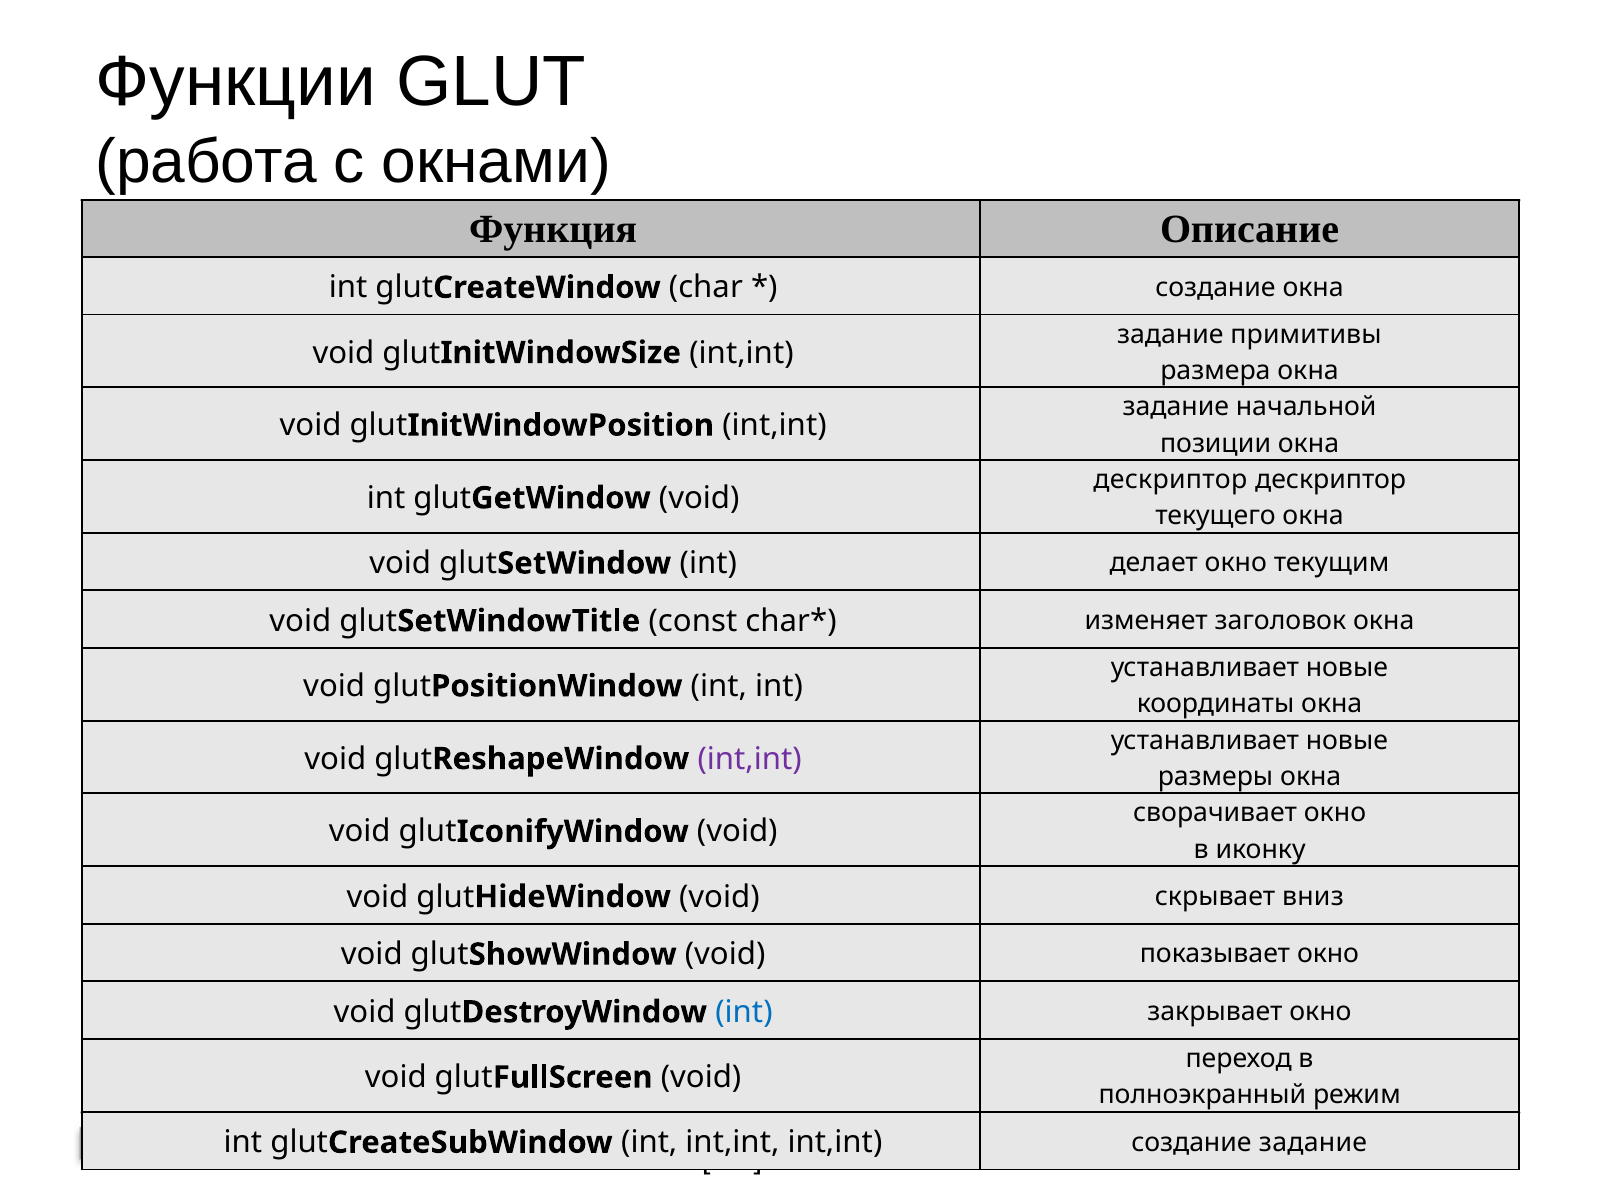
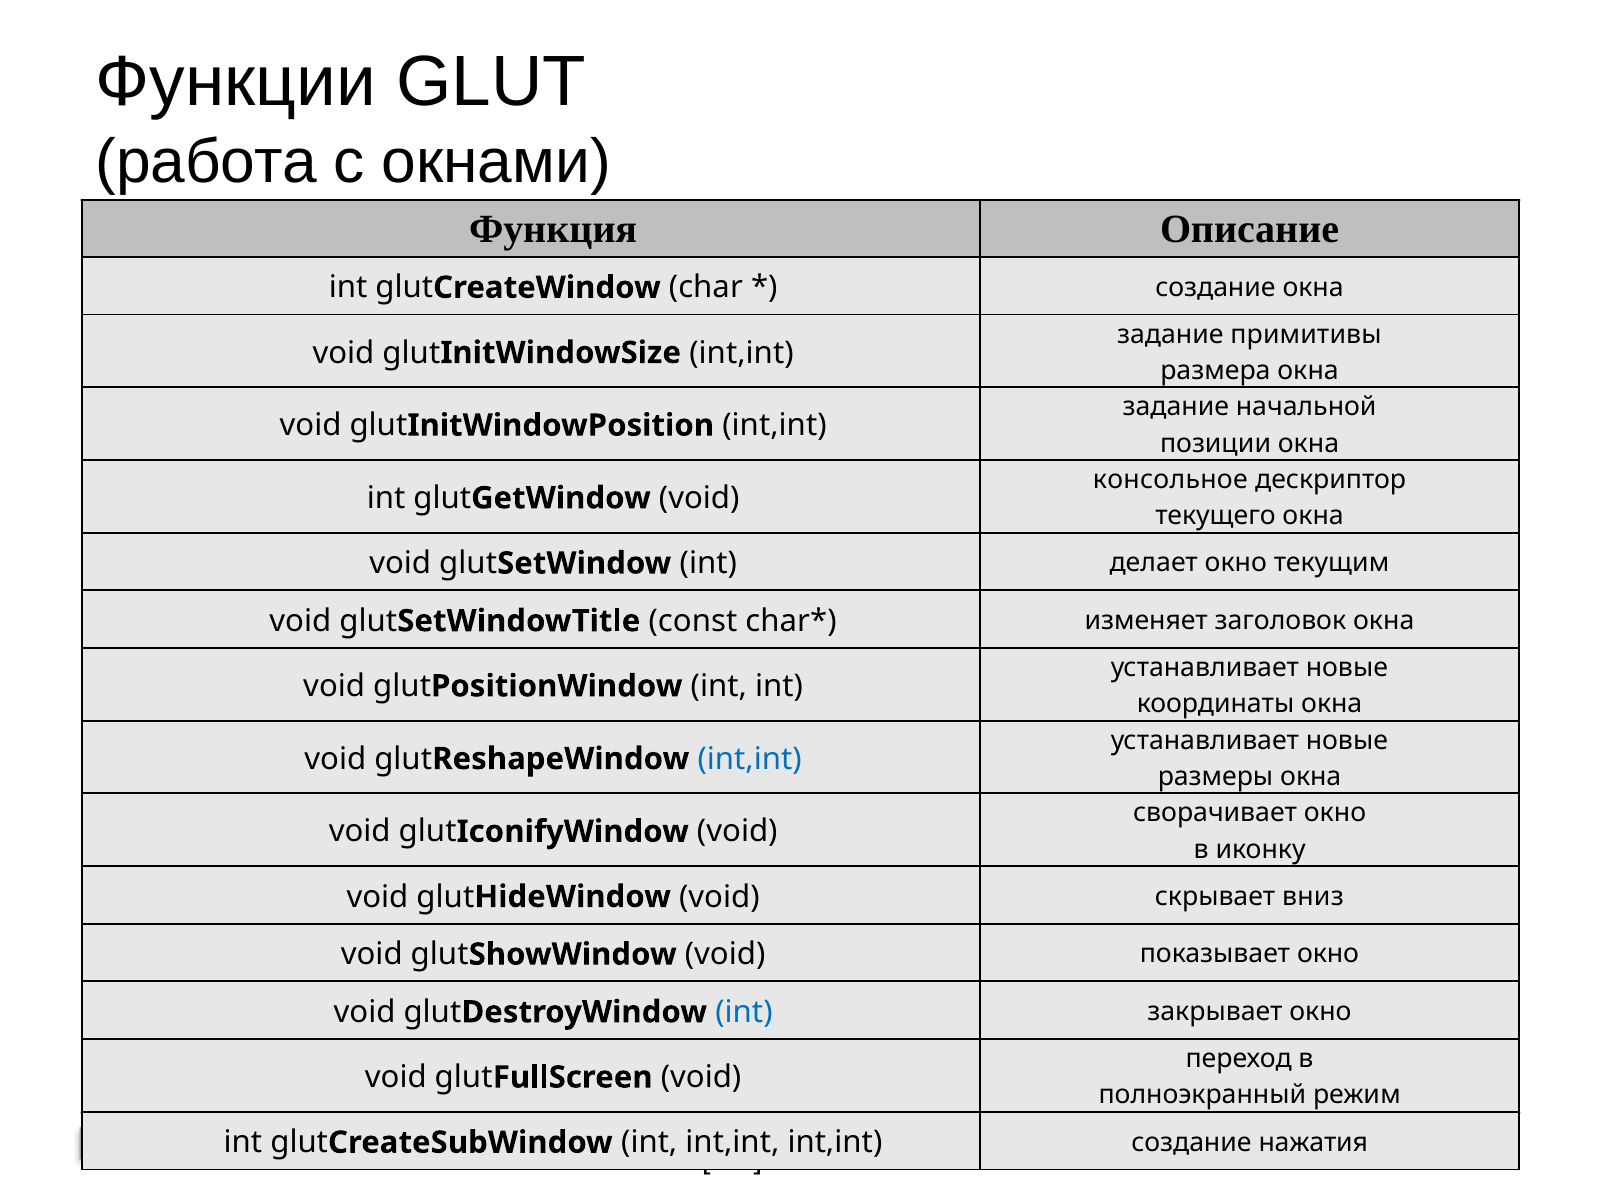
дескриптор: дескриптор -> консольное (1170, 480)
int,int colour: purple -> blue (750, 759)
создание задание: задание -> нажатия (1313, 1142)
